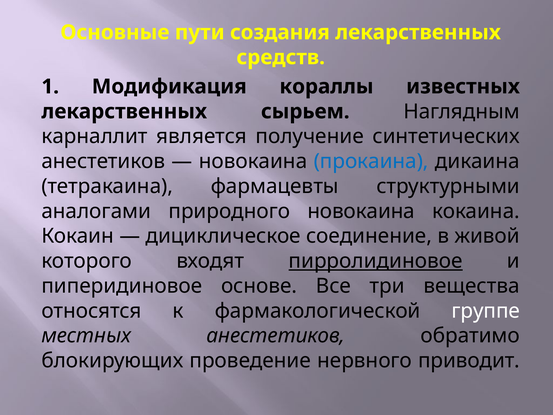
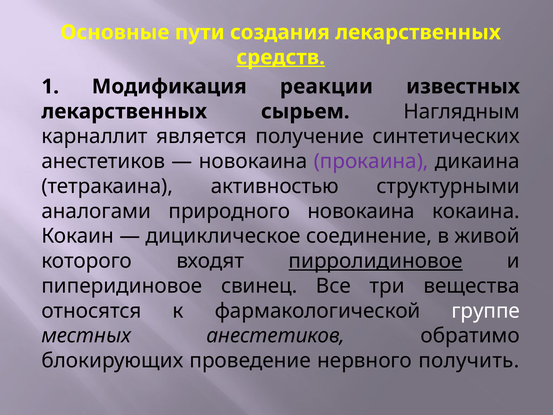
средств underline: none -> present (281, 57)
кораллы: кораллы -> реакции (326, 87)
прокаина colour: blue -> purple (371, 161)
фармацевты: фармацевты -> активностью (275, 186)
основе: основе -> свинец (259, 286)
приводит: приводит -> получить (469, 360)
